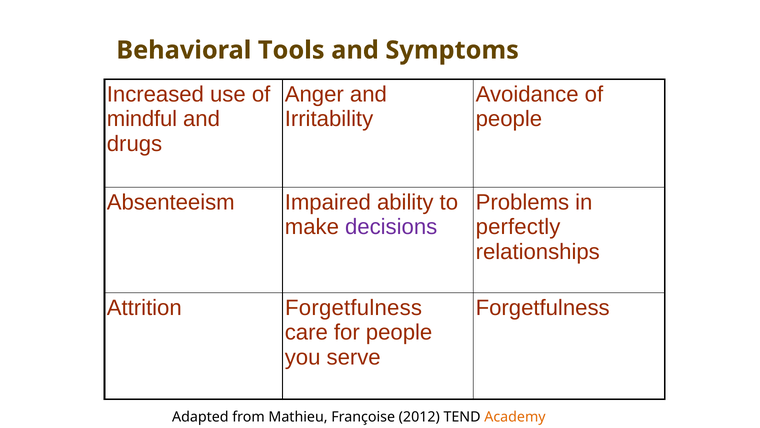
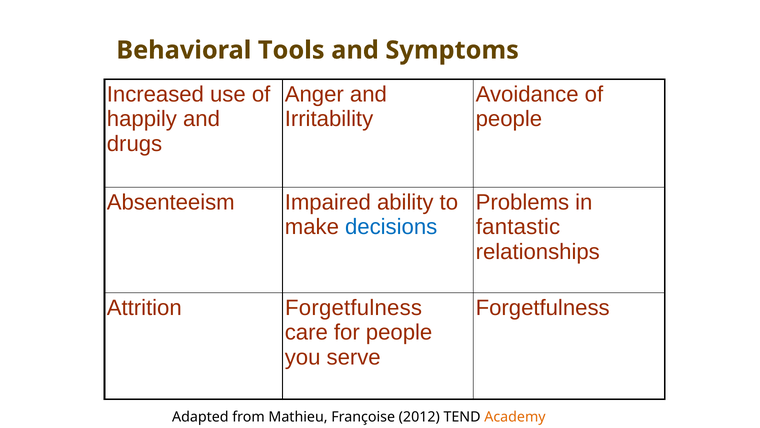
mindful: mindful -> happily (142, 119)
decisions colour: purple -> blue (391, 227)
perfectly: perfectly -> fantastic (518, 227)
